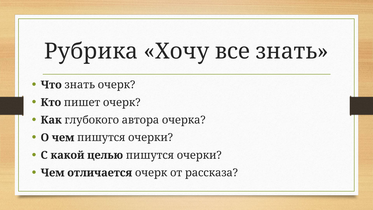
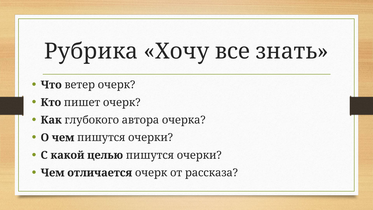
Что знать: знать -> ветер (80, 85)
